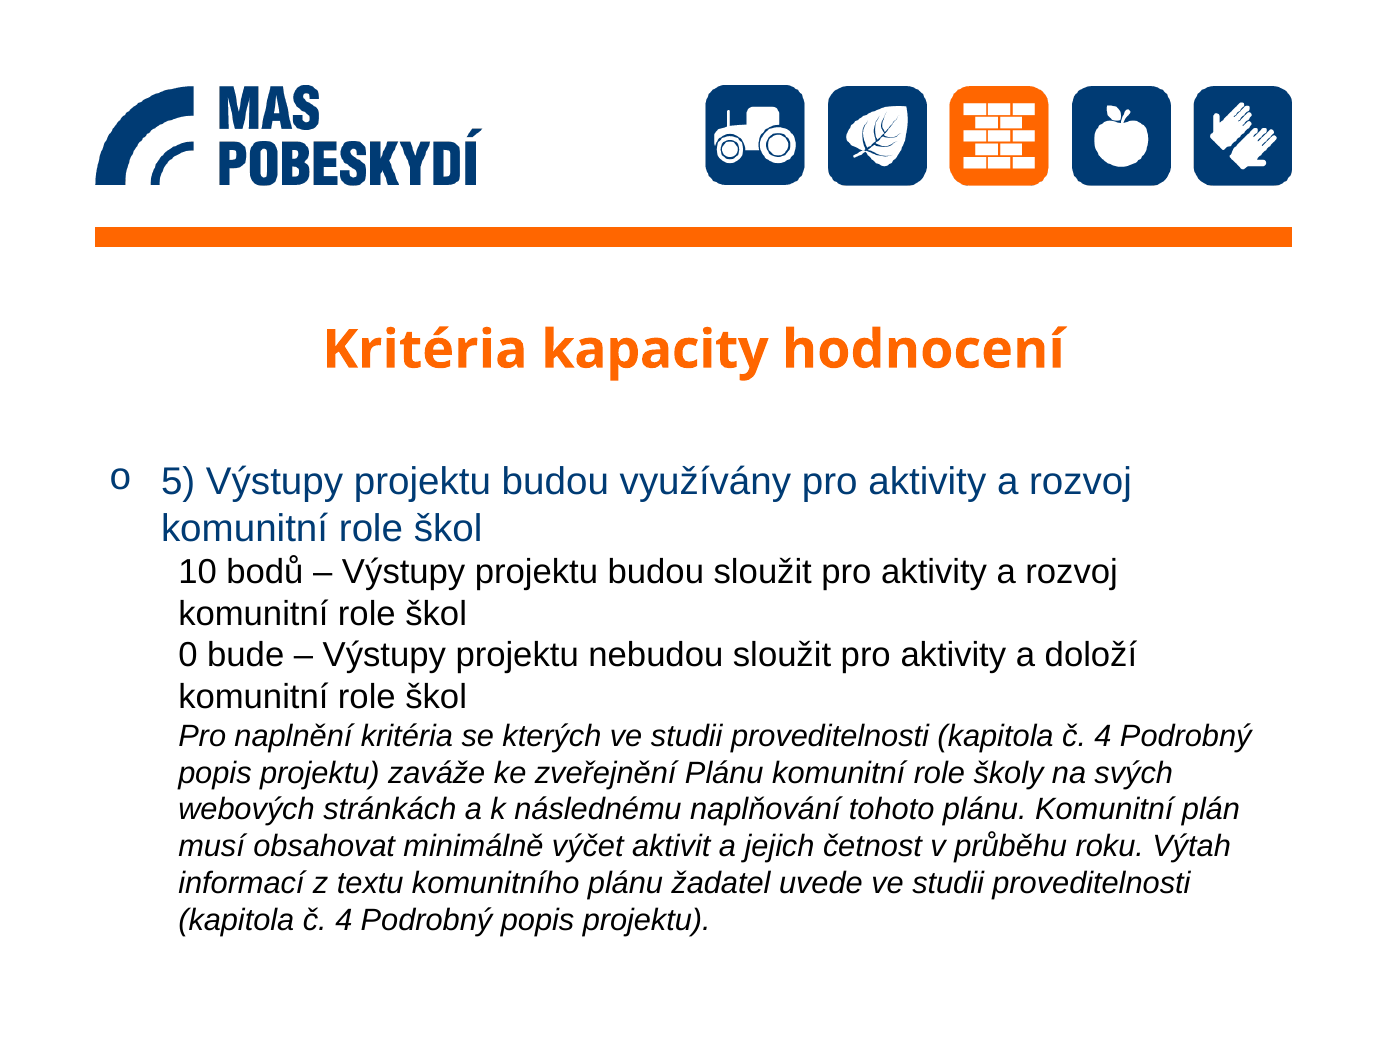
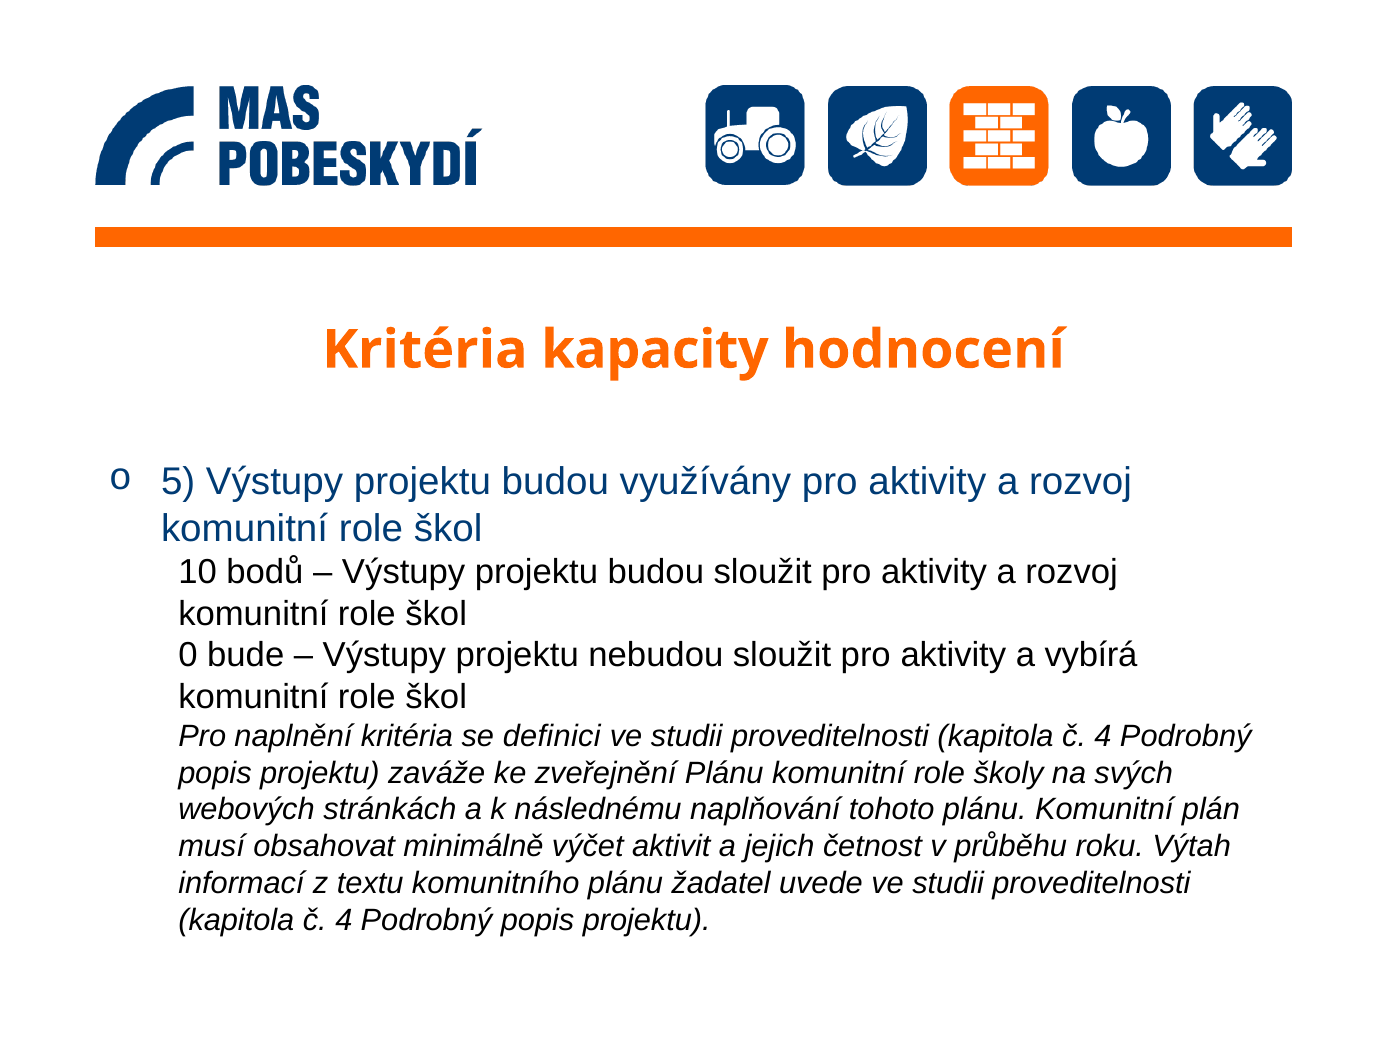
doloží: doloží -> vybírá (1091, 656)
kterých: kterých -> definici (552, 736)
